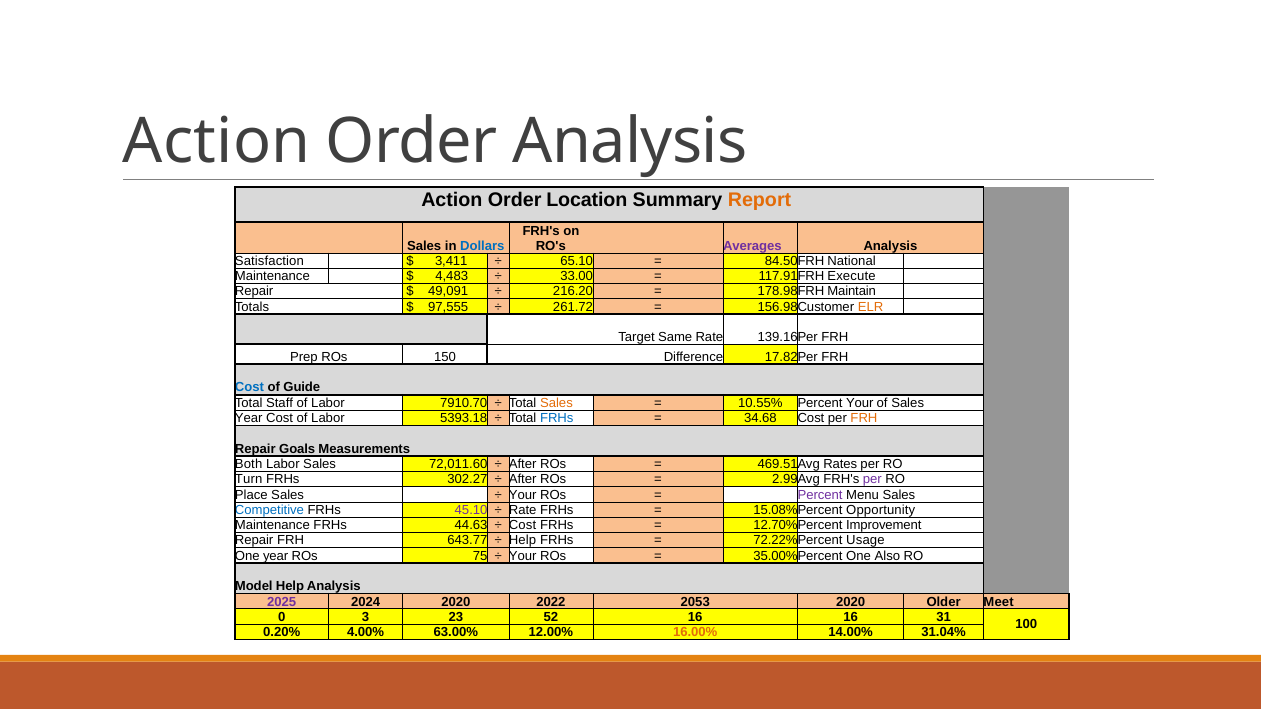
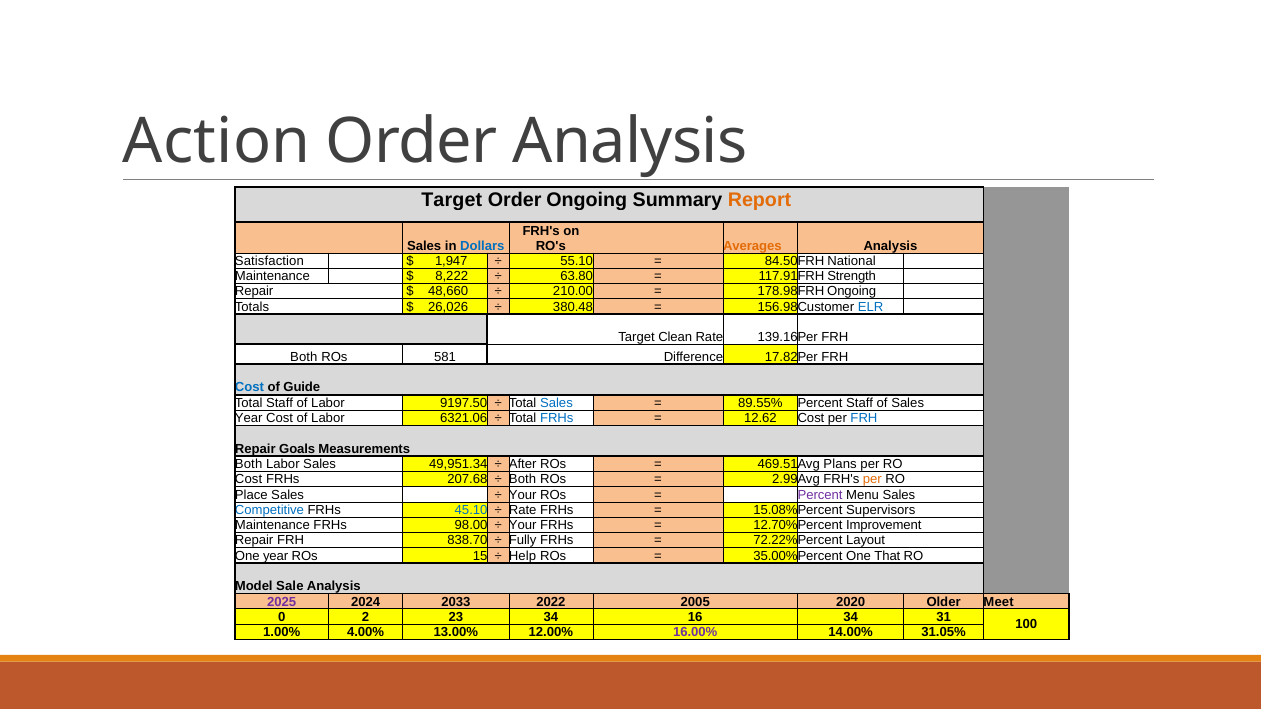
Action: Action -> Target (452, 200)
Order Location: Location -> Ongoing (587, 200)
Averages colour: purple -> orange (752, 246)
3,411: 3,411 -> 1,947 (451, 261)
65.10: 65.10 -> 55.10 (577, 261)
4,483: 4,483 -> 8,222 (452, 276)
33.00: 33.00 -> 63.80 (577, 276)
Execute: Execute -> Strength (852, 276)
49,091: 49,091 -> 48,660 (448, 292)
216.20: 216.20 -> 210.00 (573, 292)
Maintain: Maintain -> Ongoing (852, 292)
97,555: 97,555 -> 26,026 (448, 307)
261.72: 261.72 -> 380.48 (573, 307)
ELR colour: orange -> blue (871, 307)
Same: Same -> Clean (675, 337)
Prep: Prep -> Both (304, 357)
150: 150 -> 581 (445, 357)
7910.70: 7910.70 -> 9197.50 (464, 403)
Sales colour: orange -> blue (556, 403)
10.55%: 10.55% -> 89.55% (760, 403)
Percent Your: Your -> Staff (860, 403)
5393.18: 5393.18 -> 6321.06 (464, 418)
34.68: 34.68 -> 12.62 (760, 418)
FRH colour: orange -> blue (864, 418)
72,011.60: 72,011.60 -> 49,951.34 (458, 464)
Rates: Rates -> Plans (840, 464)
Turn: Turn -> Cost (249, 480)
302.27: 302.27 -> 207.68 (467, 480)
After: After -> Both (523, 480)
per colour: purple -> orange (872, 480)
45.10 colour: purple -> blue (471, 510)
Opportunity: Opportunity -> Supervisors (881, 510)
44.63: 44.63 -> 98.00 (471, 526)
Cost: Cost -> Your (523, 526)
643.77: 643.77 -> 838.70 (467, 541)
Help: Help -> Fully (523, 541)
Usage: Usage -> Layout (866, 541)
75: 75 -> 15 (480, 556)
Your: Your -> Help (523, 556)
Also: Also -> That (887, 556)
Model Help: Help -> Sale (290, 587)
2024 2020: 2020 -> 2033 (456, 602)
2053: 2053 -> 2005 (695, 602)
3: 3 -> 2 (366, 617)
23 52: 52 -> 34 (551, 617)
16 16: 16 -> 34 (851, 617)
0.20%: 0.20% -> 1.00% (282, 633)
63.00%: 63.00% -> 13.00% (456, 633)
16.00% colour: orange -> purple (695, 633)
31.04%: 31.04% -> 31.05% (944, 633)
